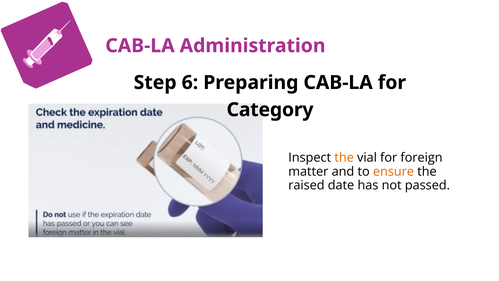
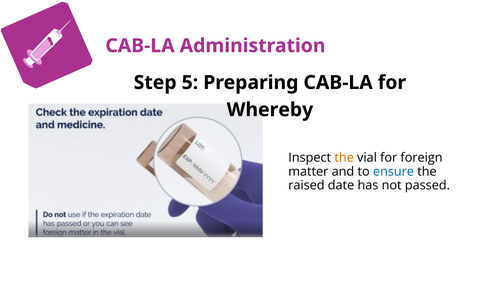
6: 6 -> 5 (190, 82)
Category: Category -> Whereby (270, 110)
ensure colour: orange -> blue (393, 171)
